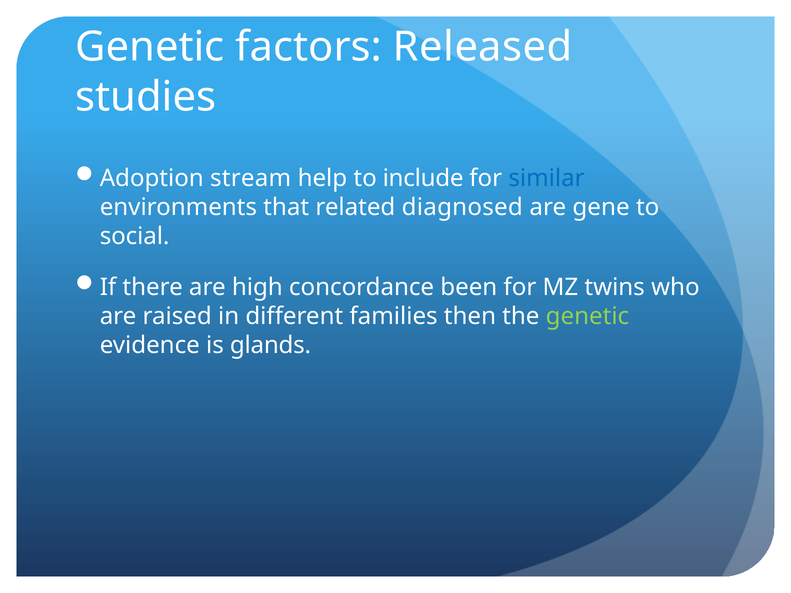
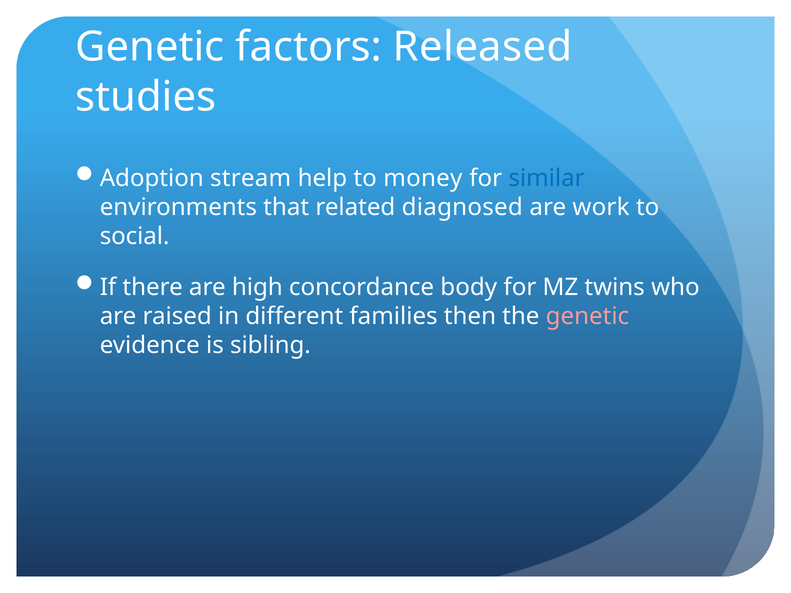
include: include -> money (423, 178)
gene: gene -> work (601, 207)
been: been -> body (469, 287)
genetic colour: light green -> pink (587, 316)
glands: glands -> sibling (270, 345)
